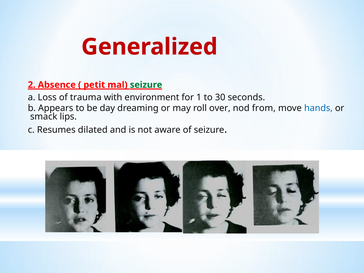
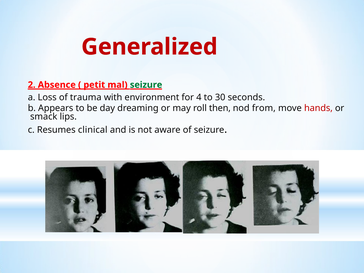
1: 1 -> 4 (199, 97)
over: over -> then (220, 108)
hands colour: blue -> red (318, 108)
dilated: dilated -> clinical (93, 130)
